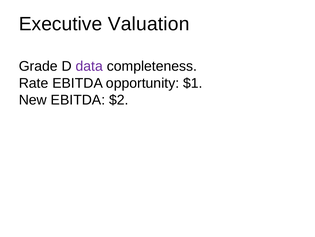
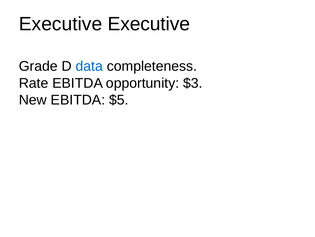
Executive Valuation: Valuation -> Executive (149, 24)
data colour: purple -> blue (89, 66)
$1: $1 -> $3 (193, 83)
$2: $2 -> $5 (119, 100)
